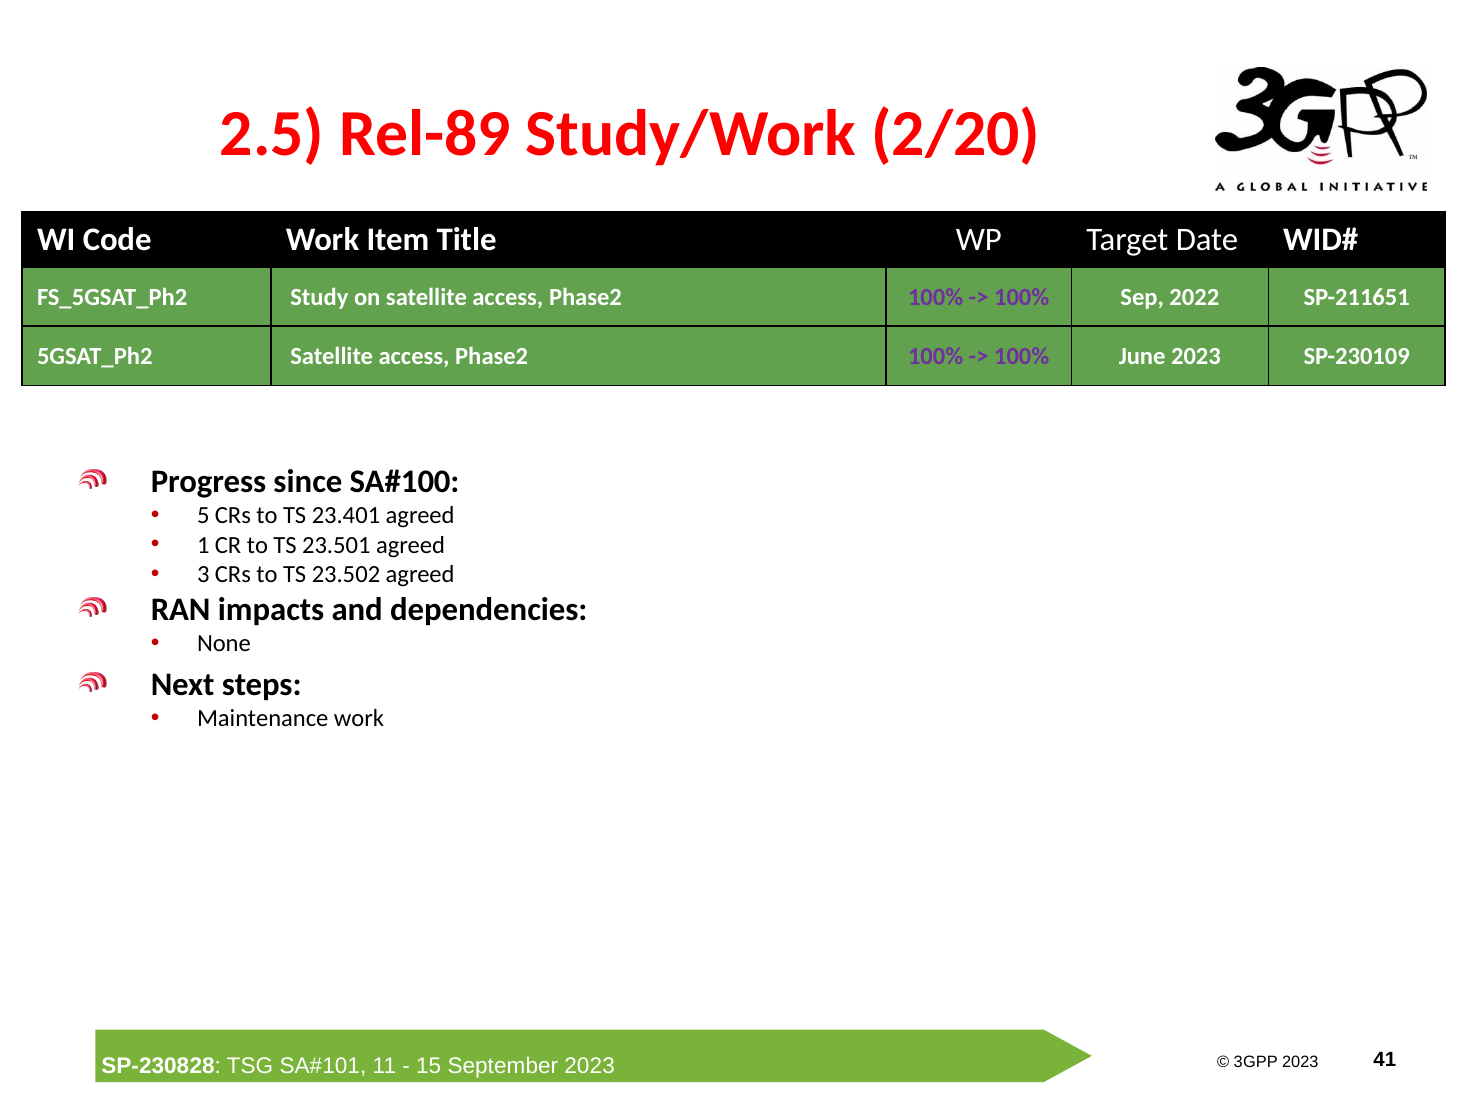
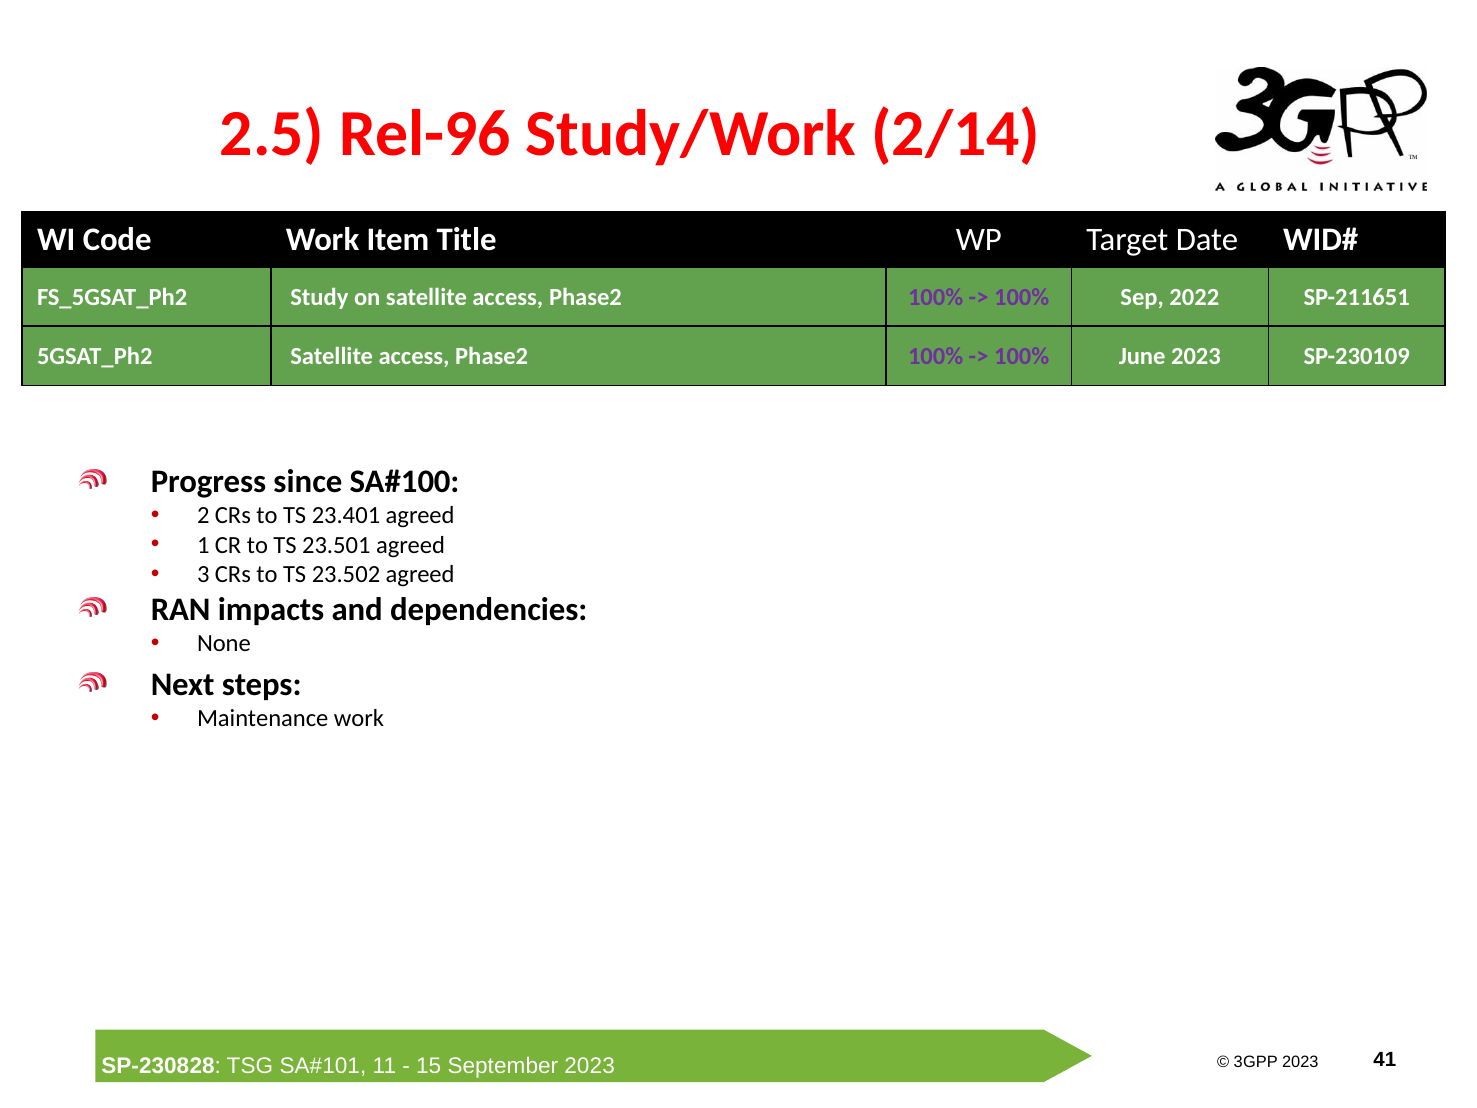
Rel-89: Rel-89 -> Rel-96 (425, 134)
2/20: 2/20 -> 2/14 (956, 134)
5: 5 -> 2 (203, 515)
